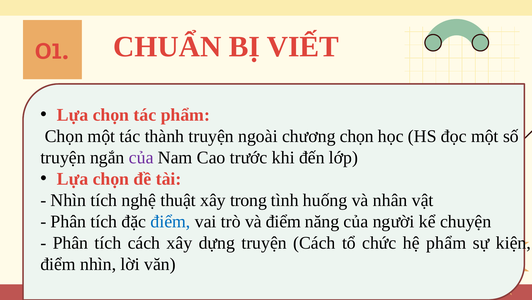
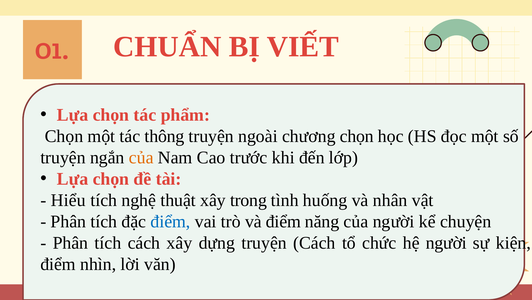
thành: thành -> thông (164, 136)
của colour: purple -> orange (141, 157)
Nhìn: Nhìn -> Hiểu (68, 200)
hệ phẩm: phẩm -> người (446, 243)
